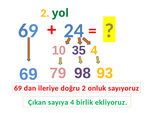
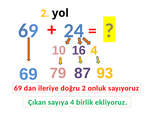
yol colour: green -> black (60, 13)
35: 35 -> 16 (79, 50)
98: 98 -> 87 (83, 73)
